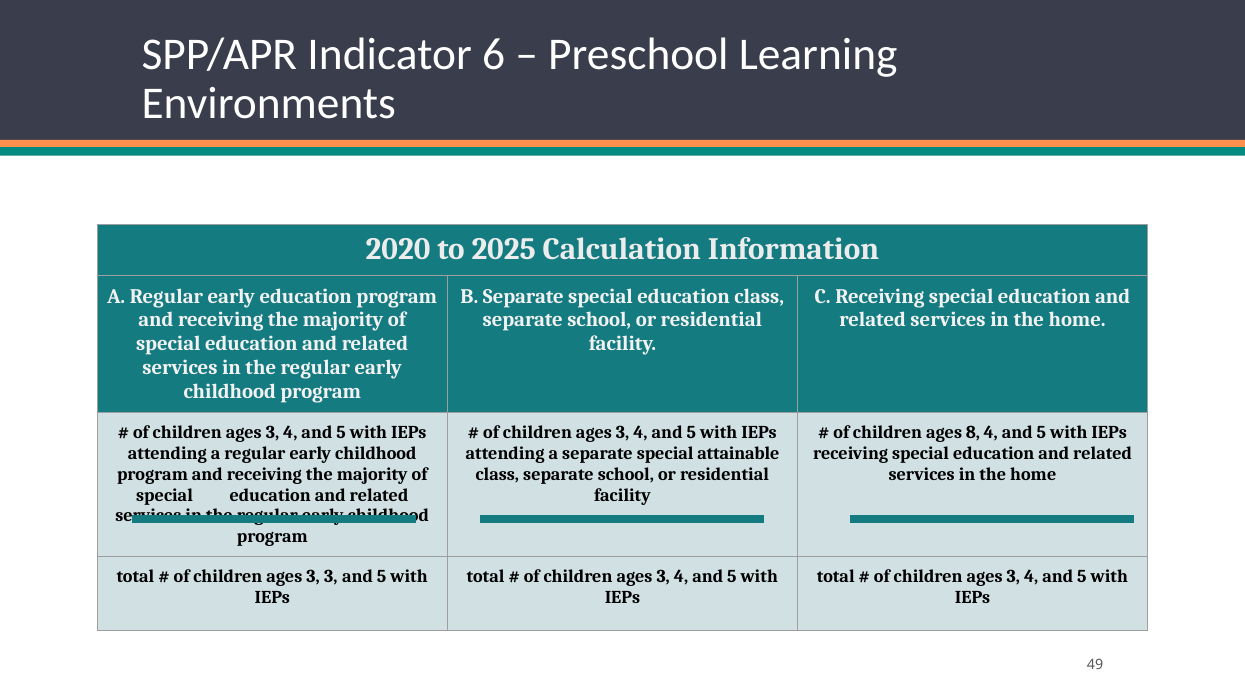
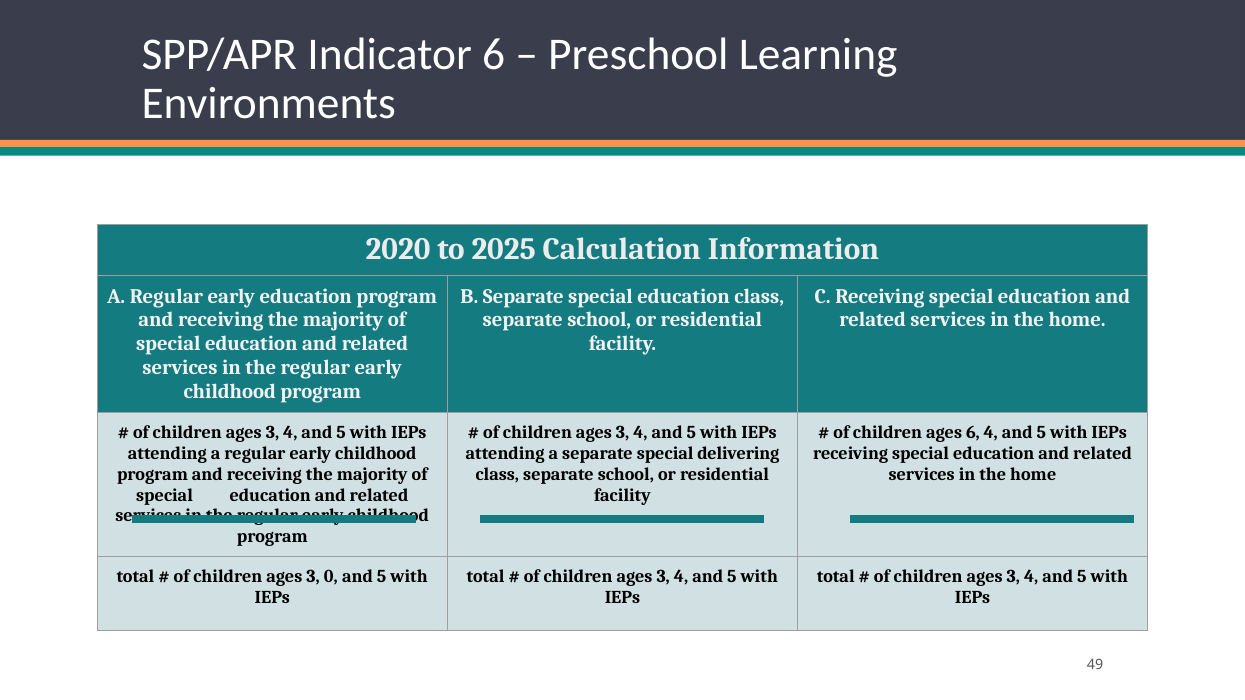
ages 8: 8 -> 6 (973, 433)
attainable: attainable -> delivering (738, 454)
3 3: 3 -> 0 (331, 577)
